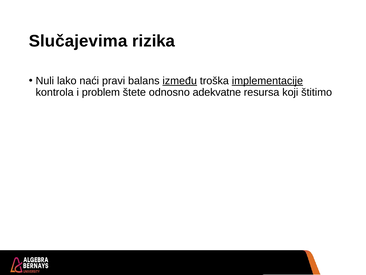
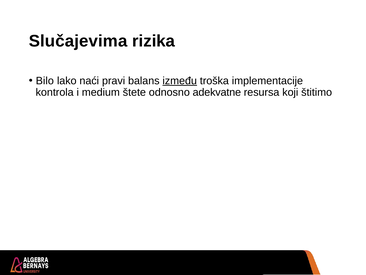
Nuli: Nuli -> Bilo (45, 81)
implementacije underline: present -> none (267, 81)
problem: problem -> medium (101, 92)
